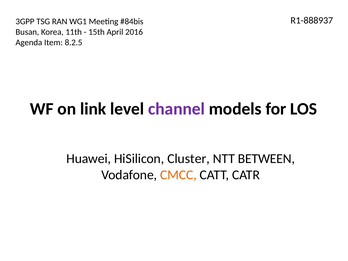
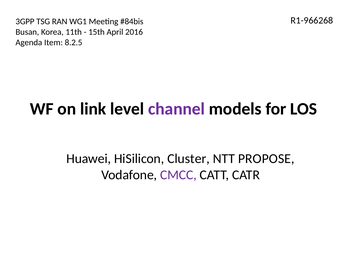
R1-888937: R1-888937 -> R1-966268 (312, 21)
BETWEEN: BETWEEN -> PROPOSE (266, 159)
CMCC colour: orange -> purple (178, 175)
